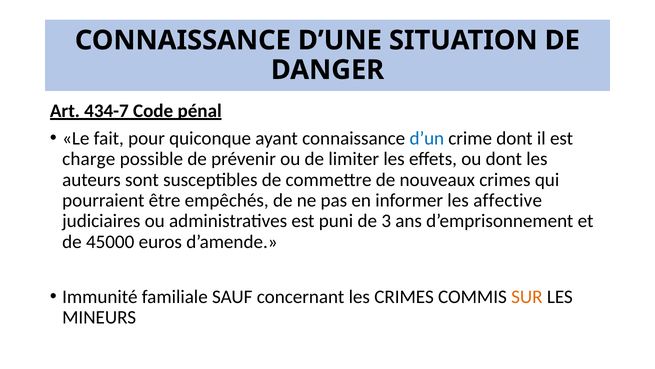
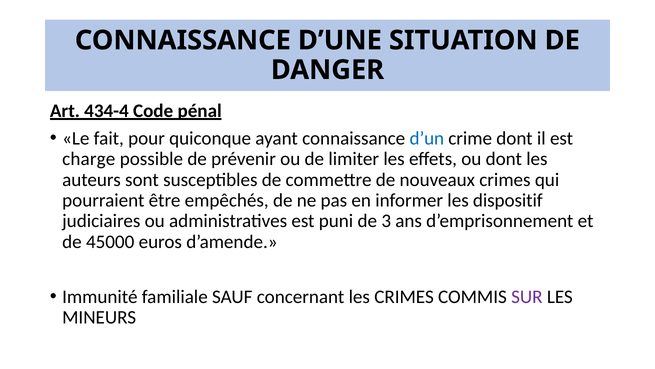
434-7: 434-7 -> 434-4 (106, 111)
affective: affective -> dispositif (508, 200)
SUR colour: orange -> purple (527, 296)
